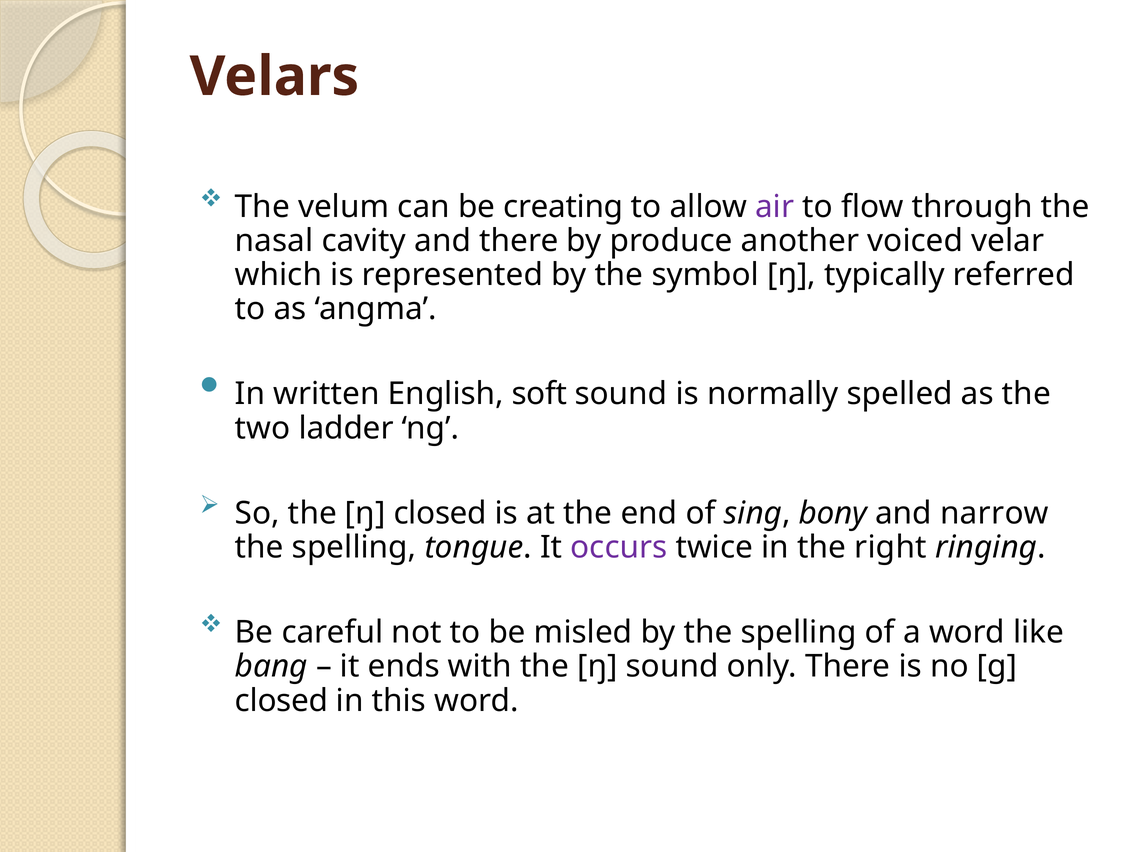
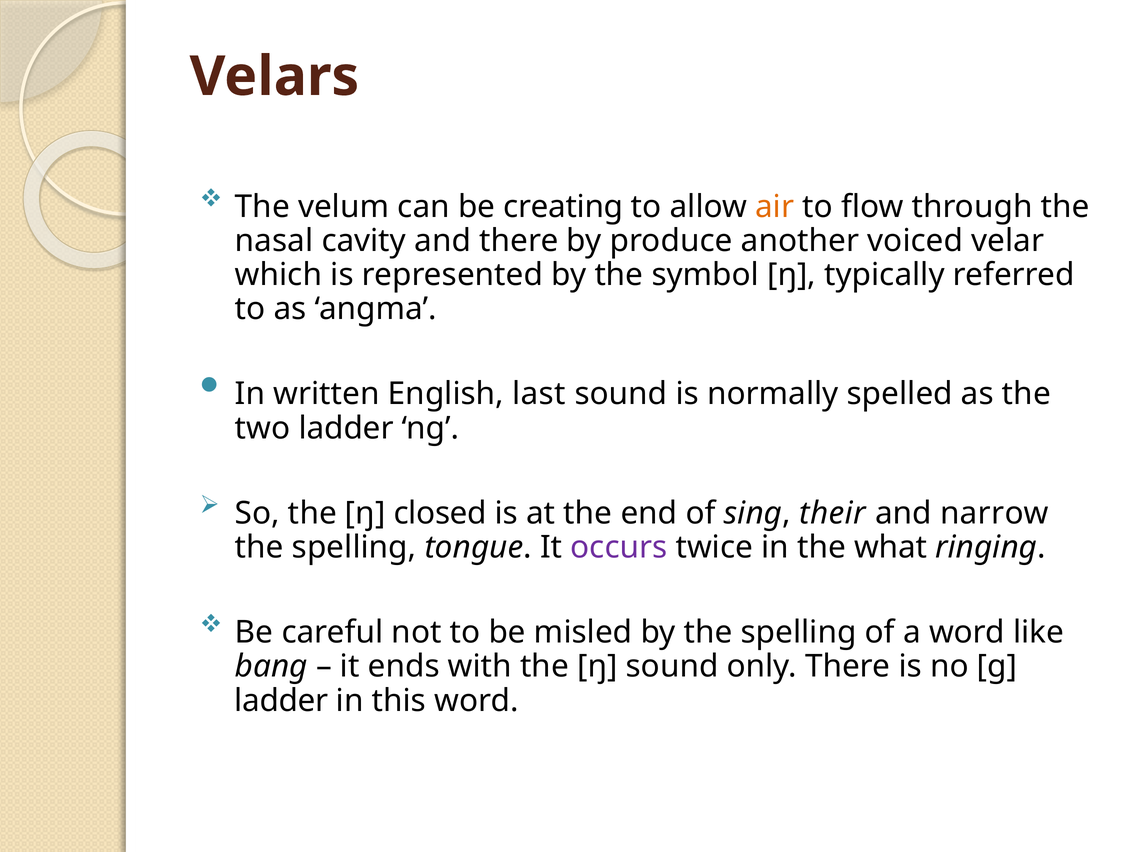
air colour: purple -> orange (775, 207)
soft: soft -> last (539, 394)
bony: bony -> their (833, 513)
right: right -> what (891, 547)
closed: closed -> ladder (281, 701)
